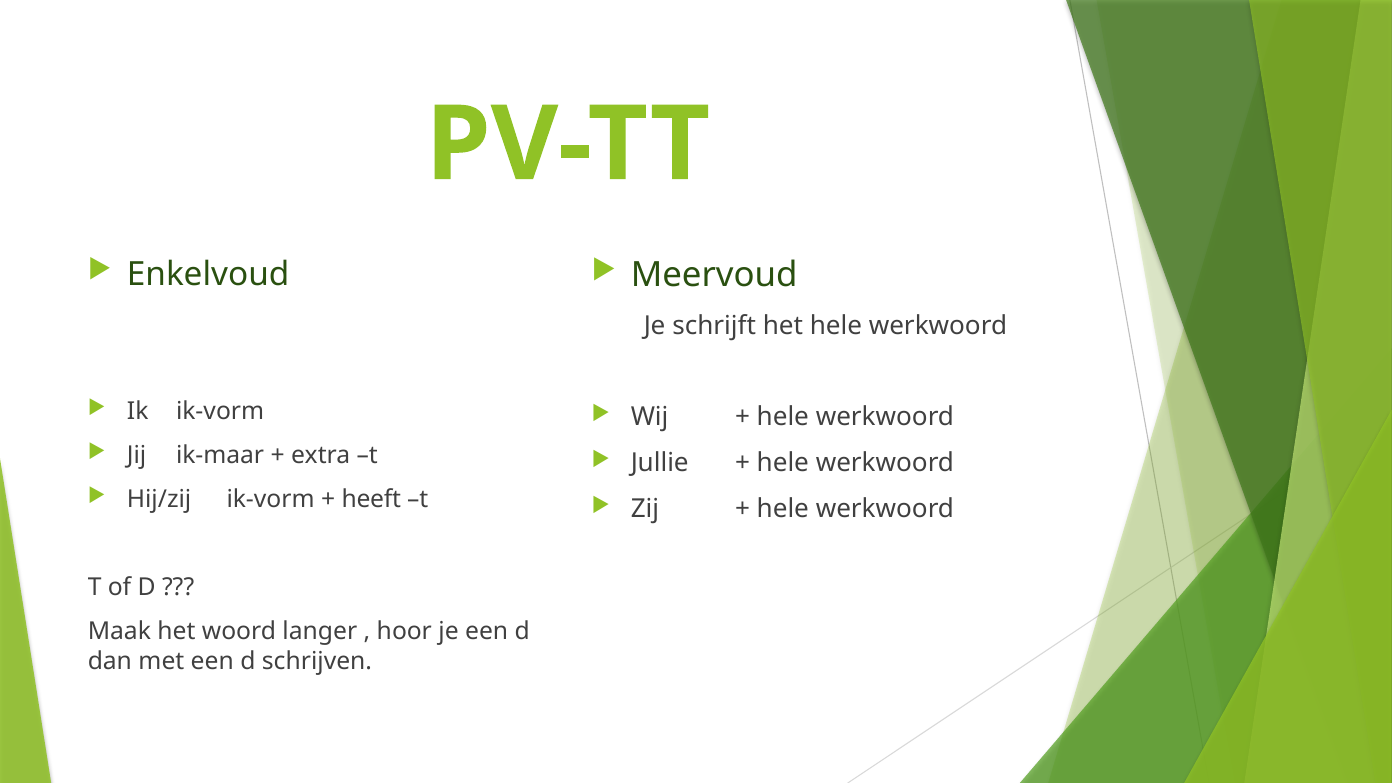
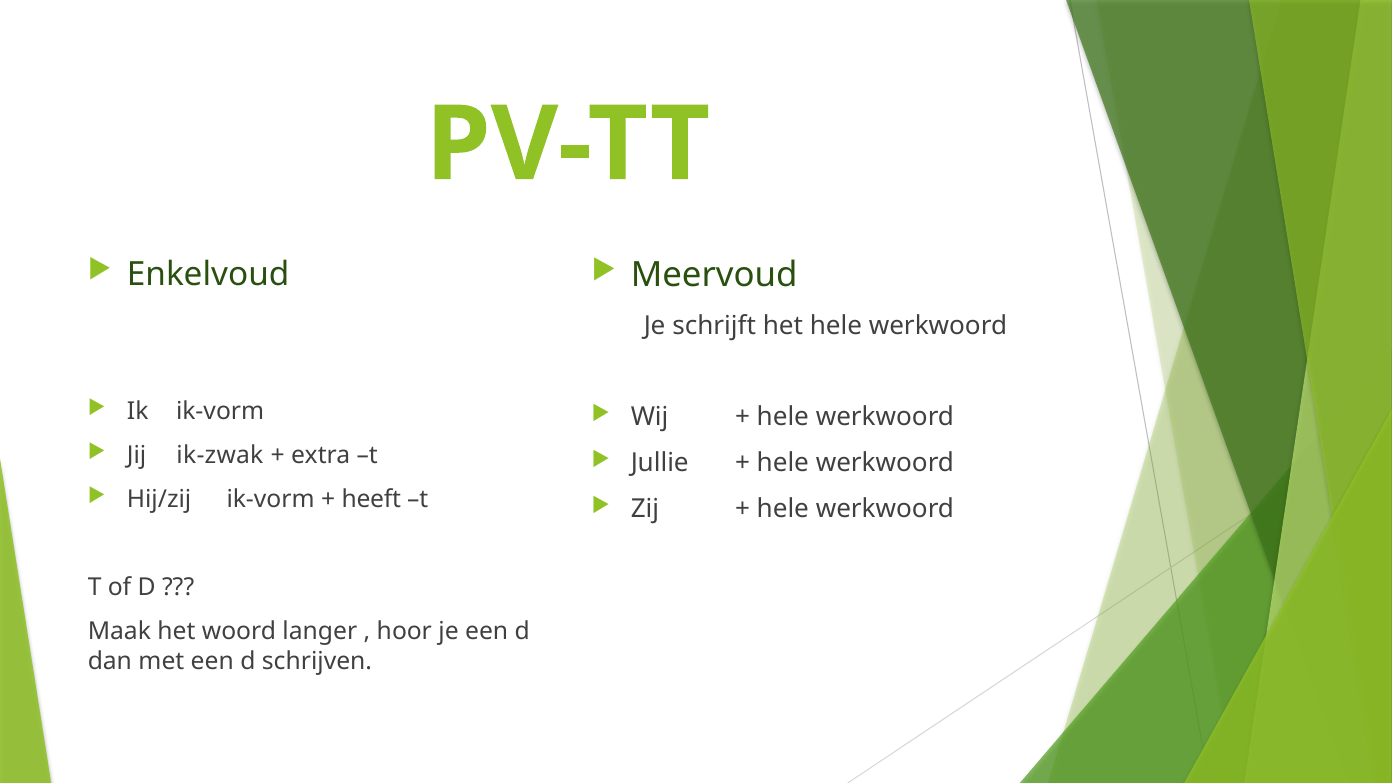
ik-maar: ik-maar -> ik-zwak (220, 455)
